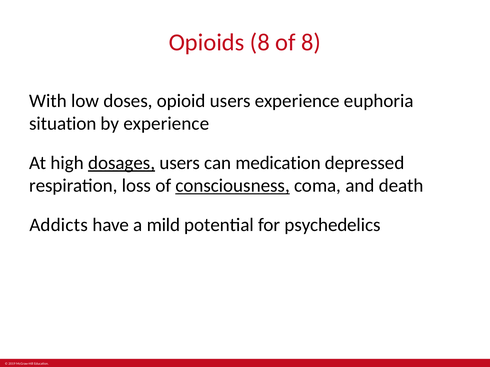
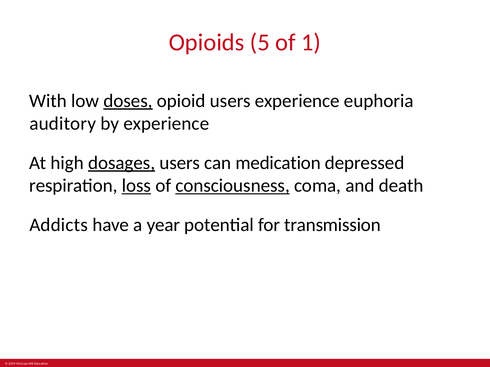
Opioids 8: 8 -> 5 (260, 43)
of 8: 8 -> 1 (311, 43)
doses underline: none -> present (128, 101)
situation: situation -> auditory (63, 124)
loss underline: none -> present (136, 186)
mild: mild -> year (163, 225)
psychedelics: psychedelics -> transmission (333, 225)
